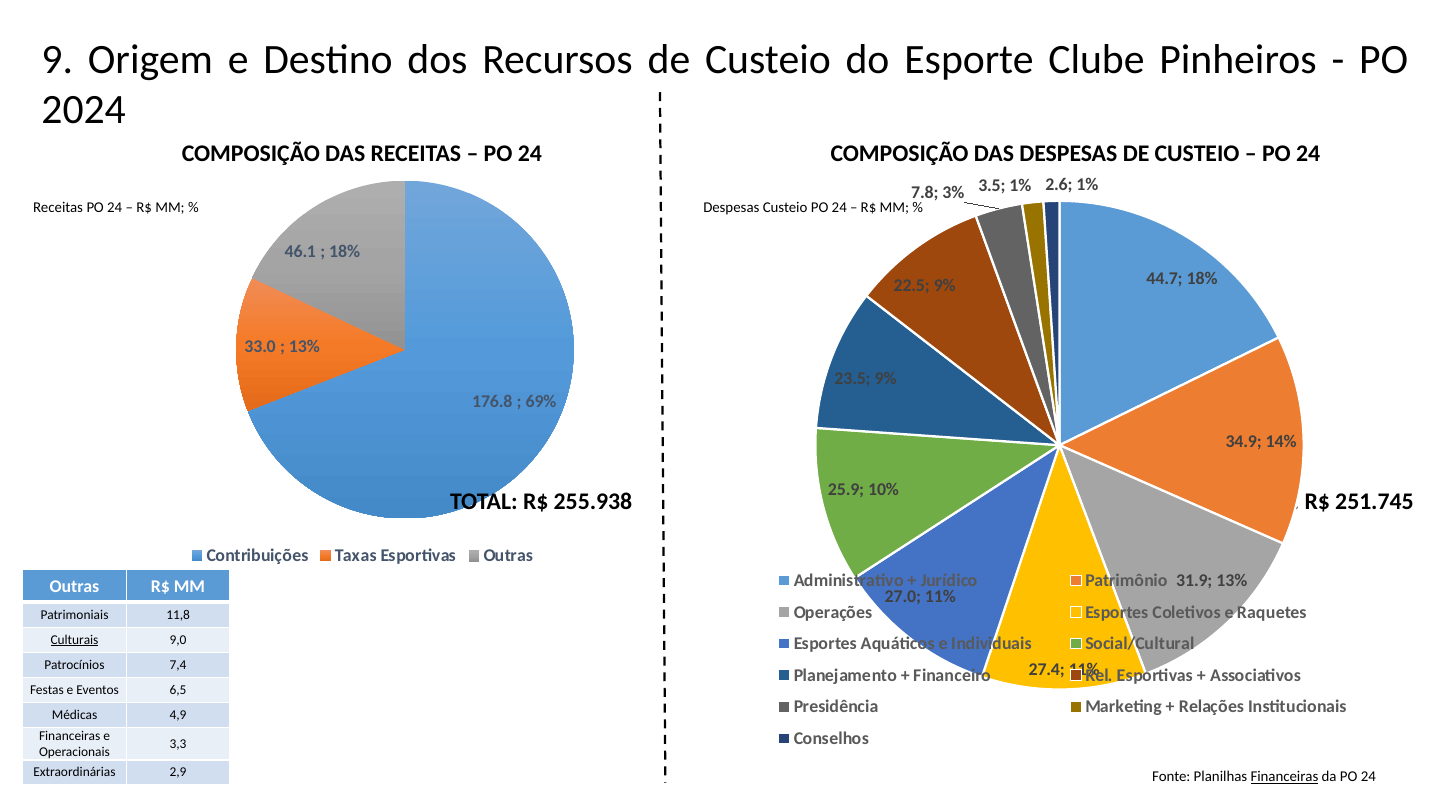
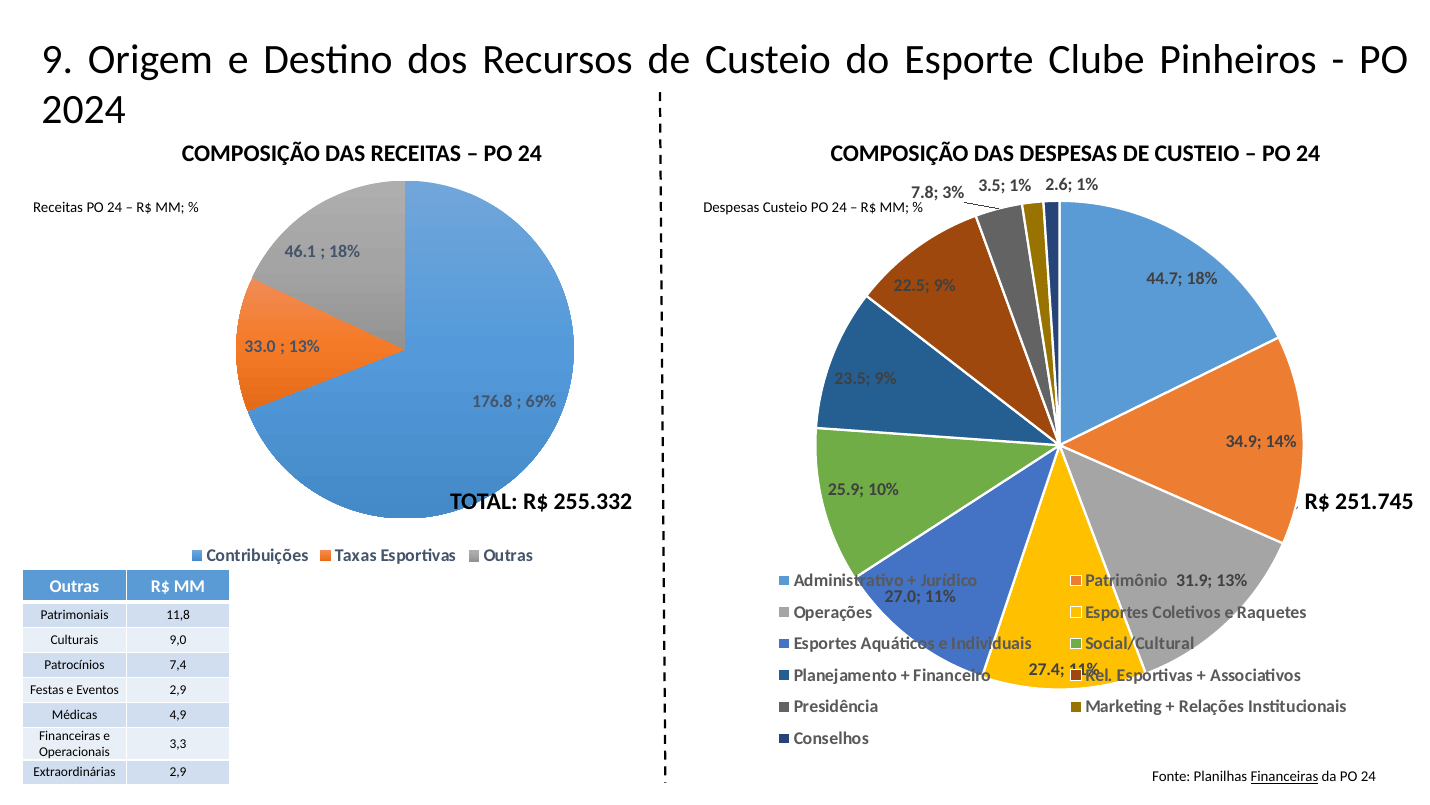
255.938: 255.938 -> 255.332 (593, 501)
Culturais underline: present -> none (74, 639)
Eventos 6,5: 6,5 -> 2,9 (178, 689)
